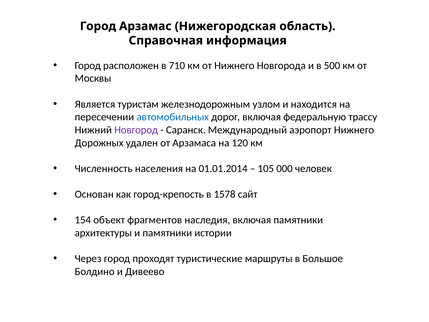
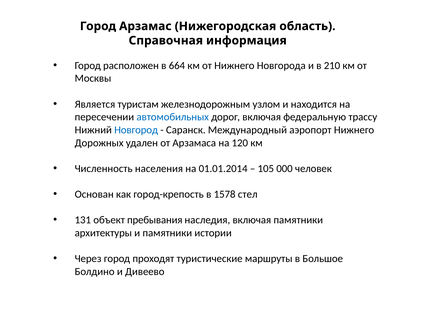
710: 710 -> 664 (177, 65)
500: 500 -> 210 (332, 65)
Новгород colour: purple -> blue (136, 130)
сайт: сайт -> стел (248, 194)
154: 154 -> 131 (83, 220)
фрагментов: фрагментов -> пребывания (155, 220)
